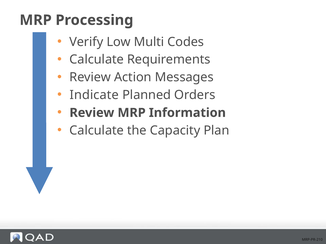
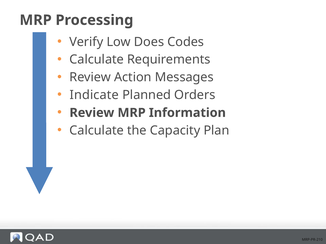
Multi: Multi -> Does (149, 42)
